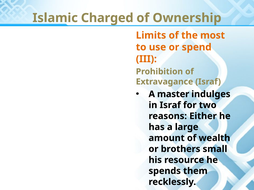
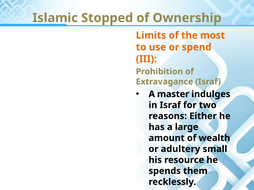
Charged: Charged -> Stopped (107, 18)
brothers: brothers -> adultery (180, 149)
